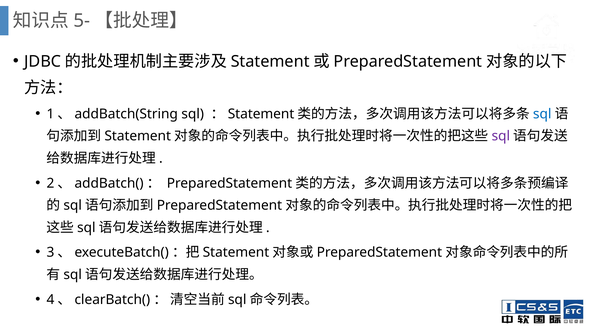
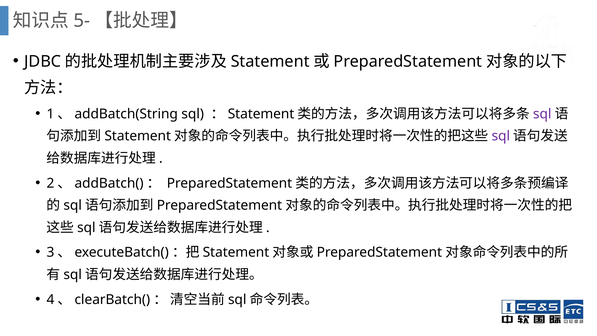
sql colour: blue -> purple (542, 114)
